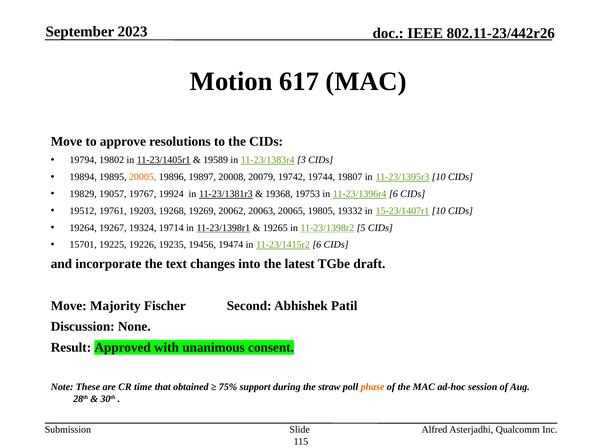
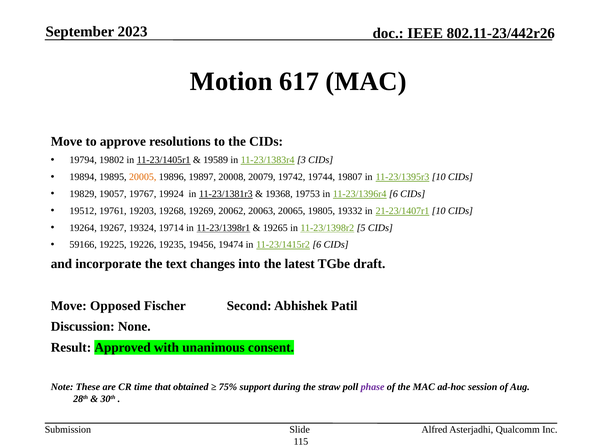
15-23/1407r1: 15-23/1407r1 -> 21-23/1407r1 (402, 211)
15701: 15701 -> 59166 (83, 245)
Majority: Majority -> Opposed (115, 305)
phase colour: orange -> purple (373, 387)
